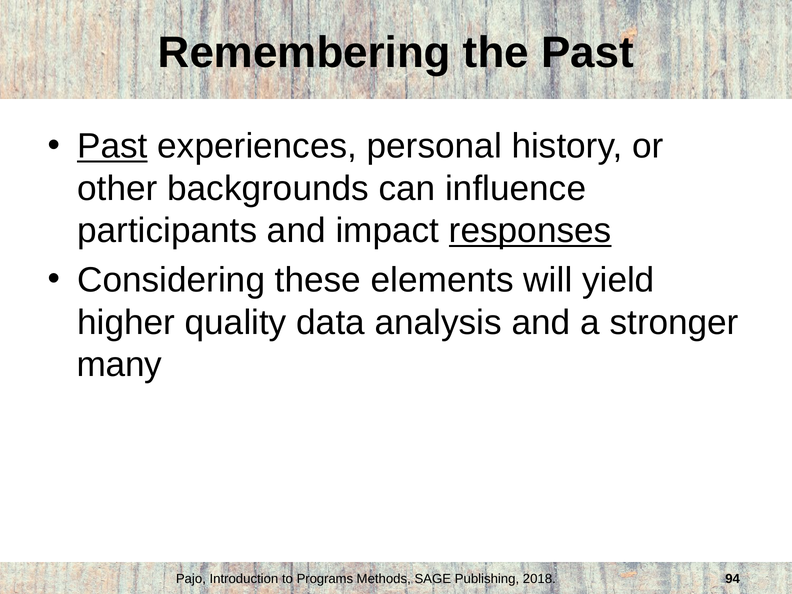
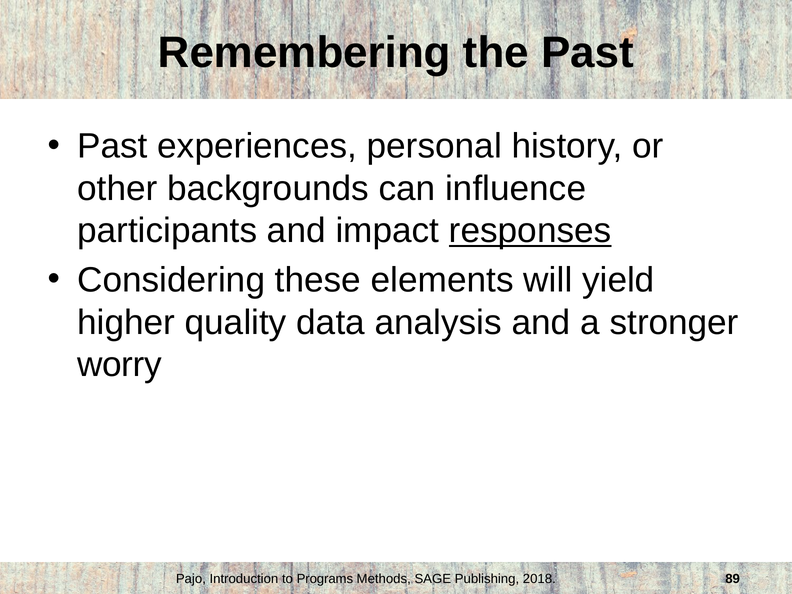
Past underline: present -> none (112, 146)
many: many -> worry (119, 365)
94: 94 -> 89 (733, 579)
